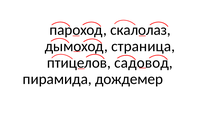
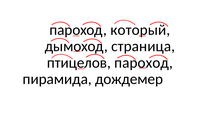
скалолаз: скалолаз -> который (140, 30)
птицелов садовод: садовод -> пароход (144, 63)
